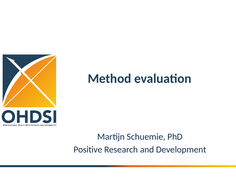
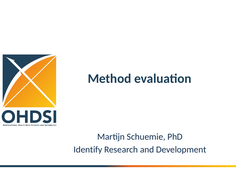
Positive: Positive -> Identify (88, 150)
